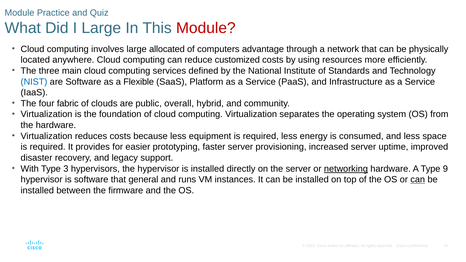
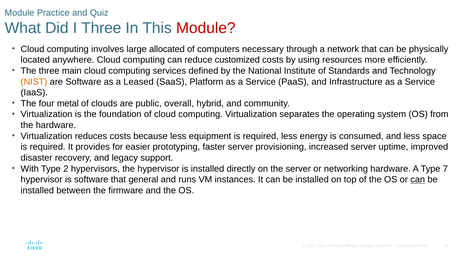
I Large: Large -> Three (101, 28)
advantage: advantage -> necessary (263, 49)
NIST colour: blue -> orange (34, 82)
Flexible: Flexible -> Leased (139, 82)
fabric: fabric -> metal (68, 104)
3: 3 -> 2 (66, 169)
networking underline: present -> none (346, 169)
9: 9 -> 7 (445, 169)
